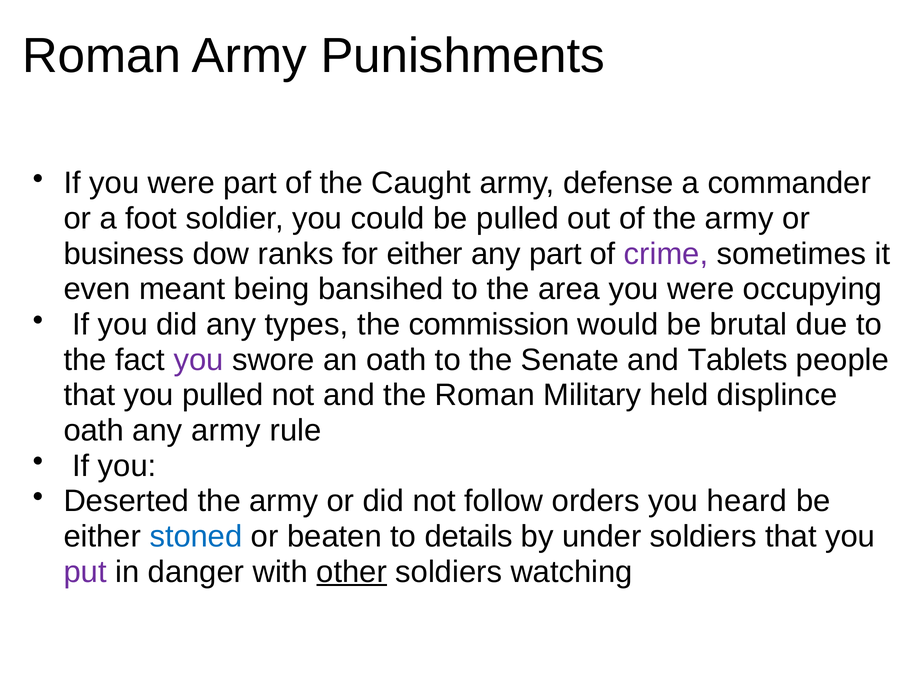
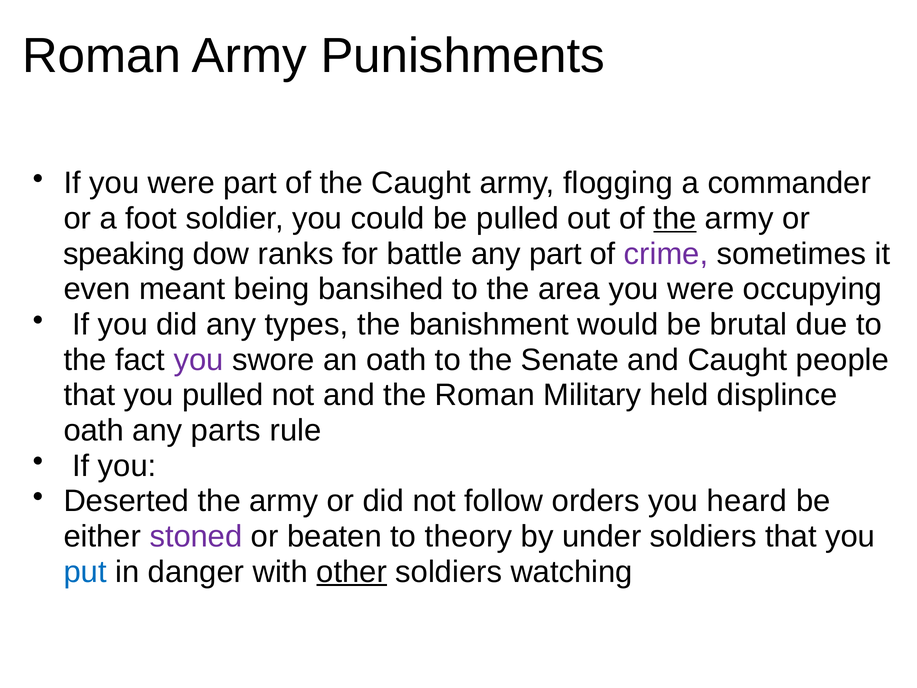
defense: defense -> flogging (618, 183)
the underline: none -> present (675, 218)
business: business -> speaking (124, 254)
for either: either -> battle (425, 254)
commission: commission -> banishment (489, 324)
and Tablets: Tablets -> Caught (738, 360)
any army: army -> parts (226, 430)
stoned colour: blue -> purple (196, 536)
details: details -> theory (468, 536)
put colour: purple -> blue (85, 572)
